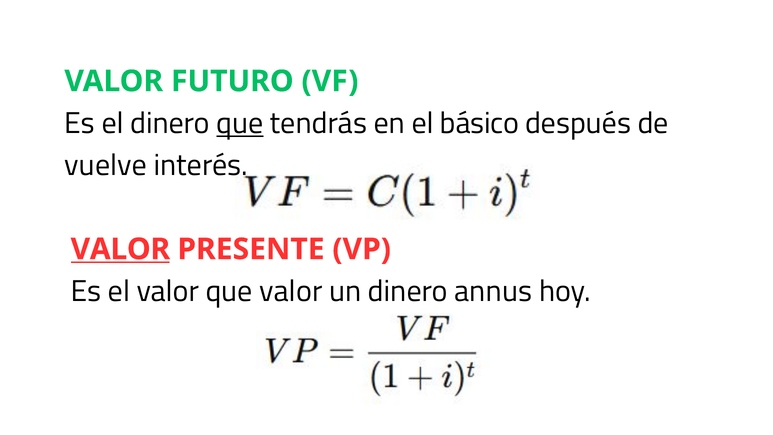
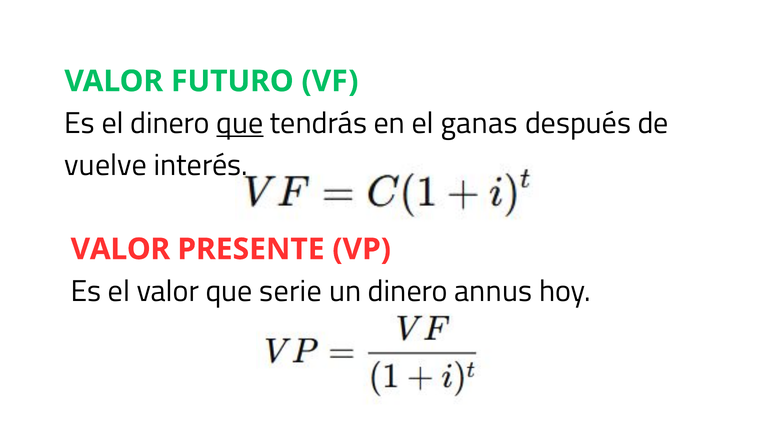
básico: básico -> ganas (479, 123)
VALOR underline: present -> none (120, 249)
que valor: valor -> serie (291, 291)
